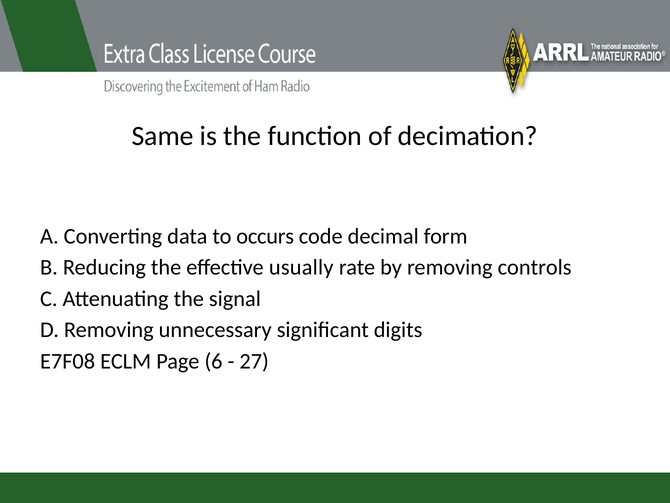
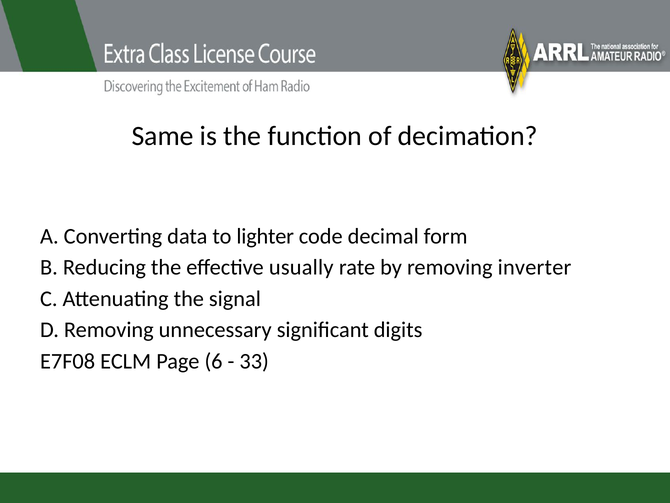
occurs: occurs -> lighter (265, 236)
controls: controls -> inverter (535, 267)
27: 27 -> 33 (254, 361)
